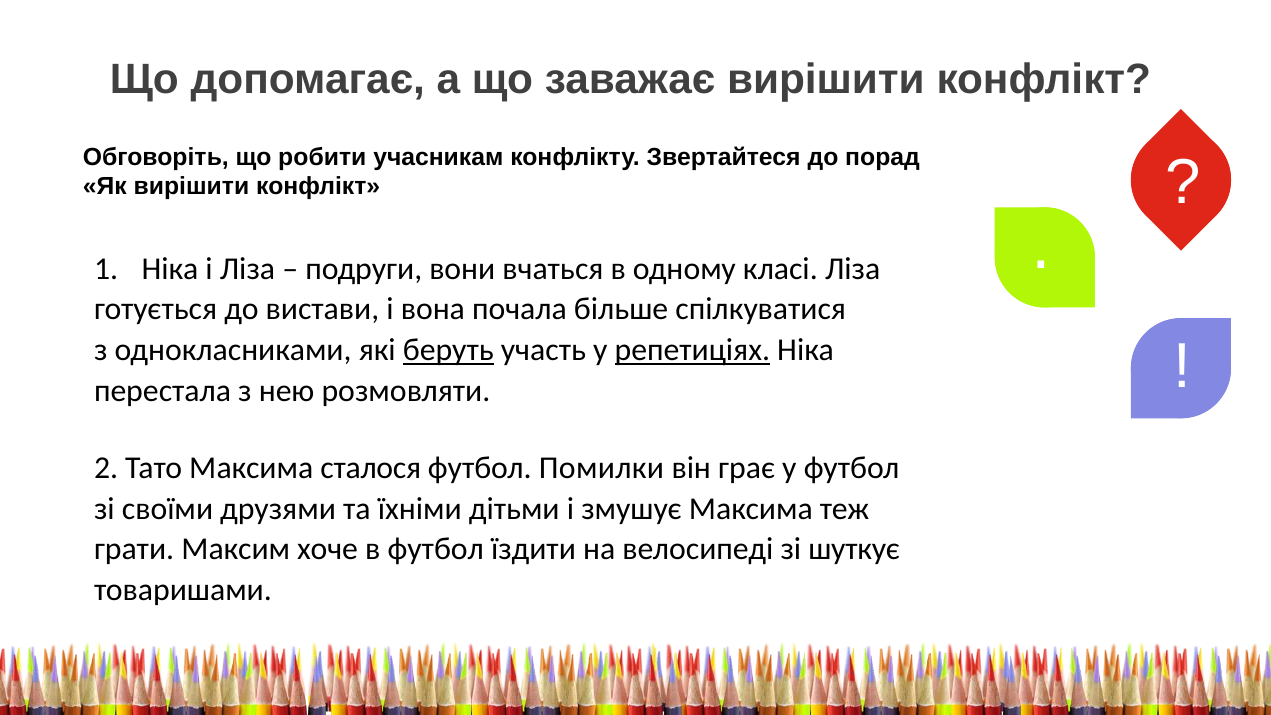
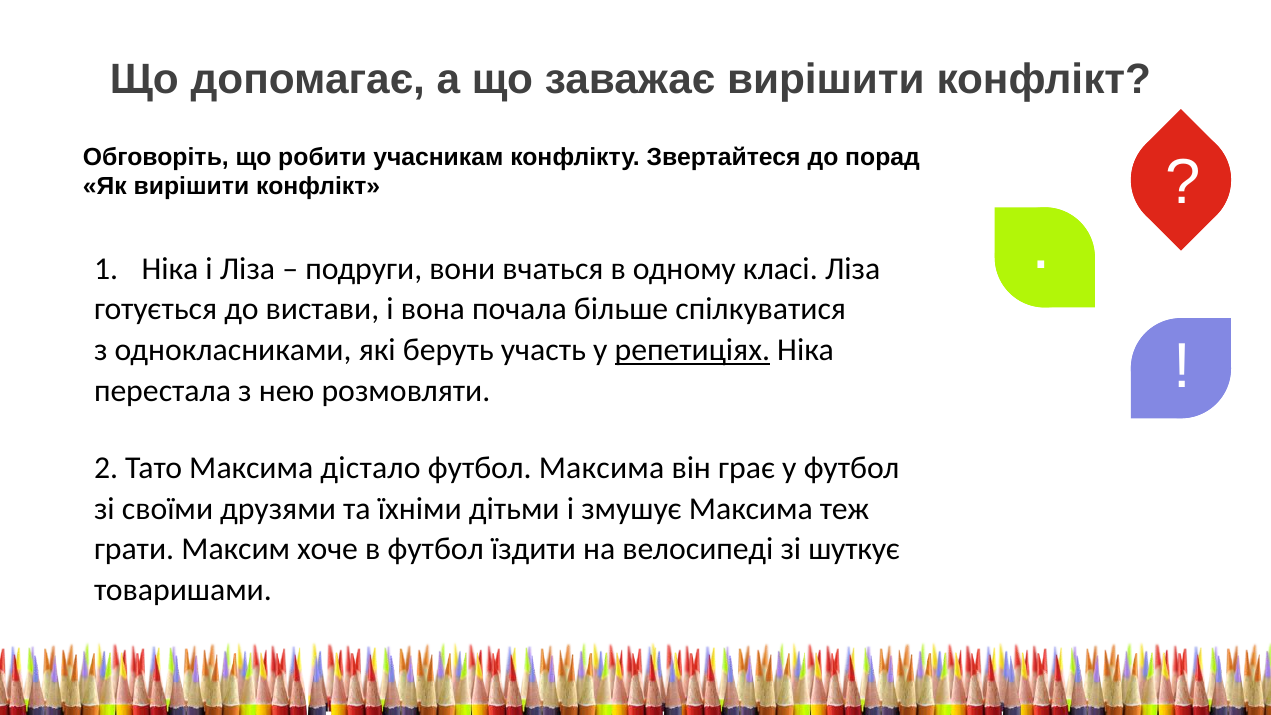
беруть underline: present -> none (448, 350)
сталося: сталося -> дістало (371, 468)
футбол Помилки: Помилки -> Максима (602, 468)
